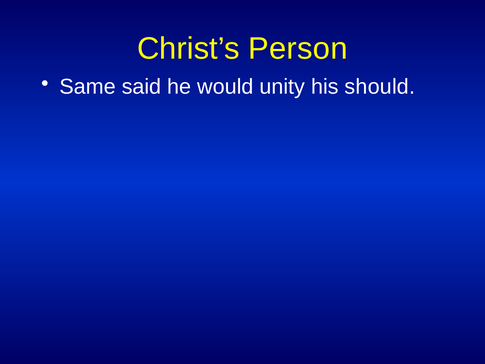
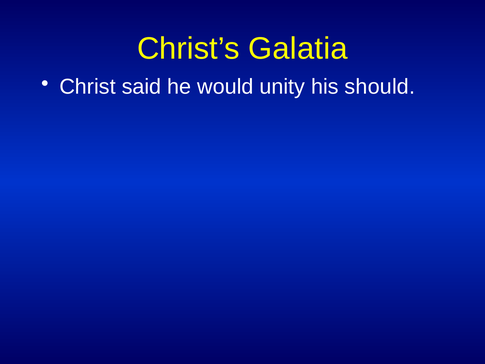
Person: Person -> Galatia (298, 49)
Same: Same -> Christ (88, 87)
